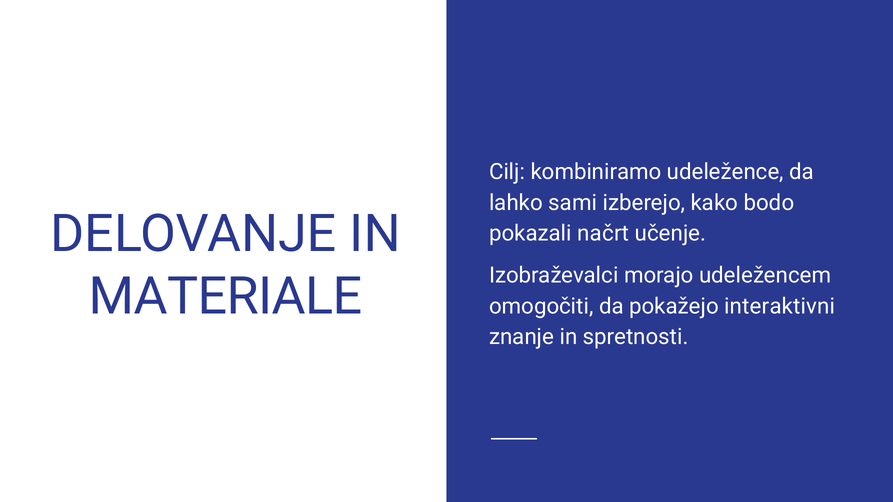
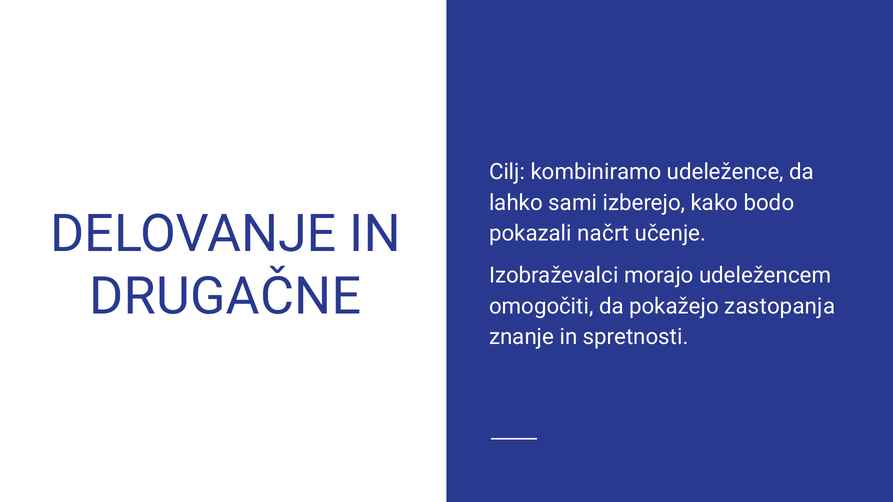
MATERIALE: MATERIALE -> DRUGAČNE (225, 297)
interaktivni: interaktivni -> zastopanja (780, 306)
